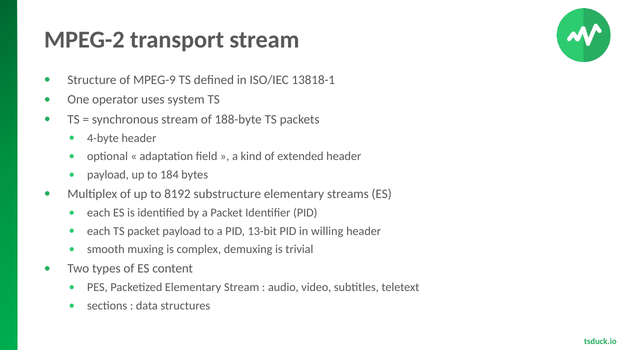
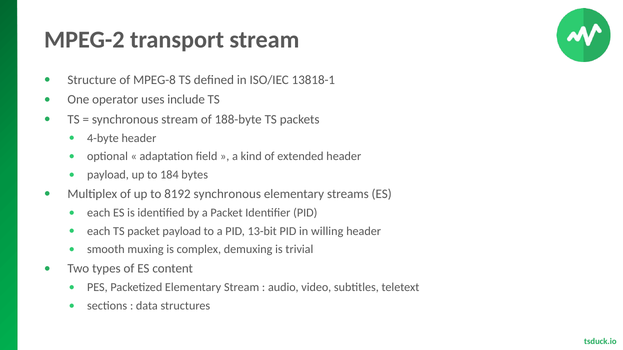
MPEG-9: MPEG-9 -> MPEG-8 (154, 80)
system: system -> include (186, 100)
8192 substructure: substructure -> synchronous (227, 194)
